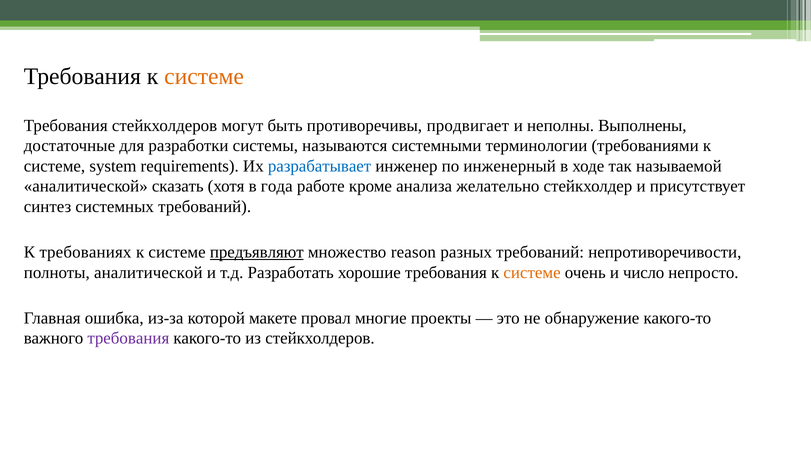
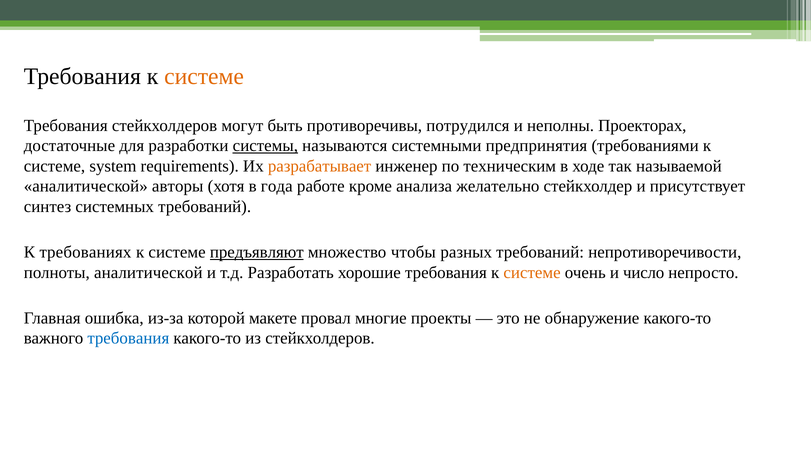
продвигает: продвигает -> потрудился (468, 125)
Выполнены: Выполнены -> Проекторах (642, 125)
системы underline: none -> present (265, 146)
терминологии: терминологии -> предпринятия (536, 146)
разрабатывает colour: blue -> orange (320, 166)
инженерный: инженерный -> техническим (510, 166)
сказать: сказать -> авторы (178, 186)
reason: reason -> чтобы (413, 252)
требования colour: purple -> blue (128, 338)
